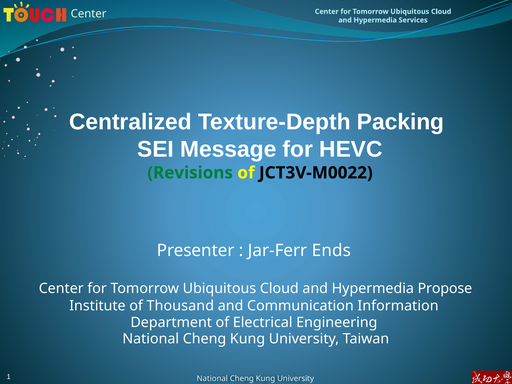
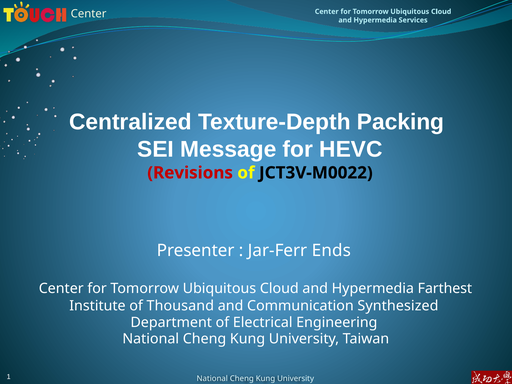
Revisions colour: green -> red (190, 173)
Propose: Propose -> Farthest (445, 289)
Information: Information -> Synthesized (398, 306)
